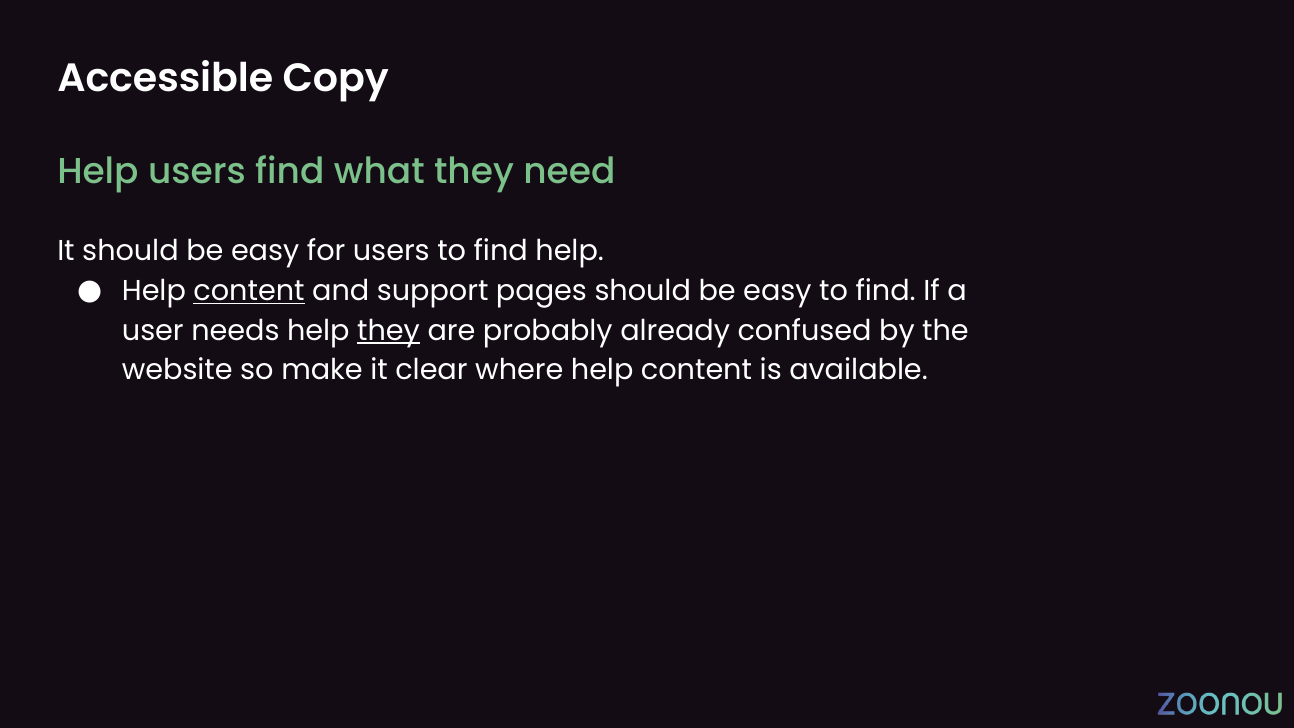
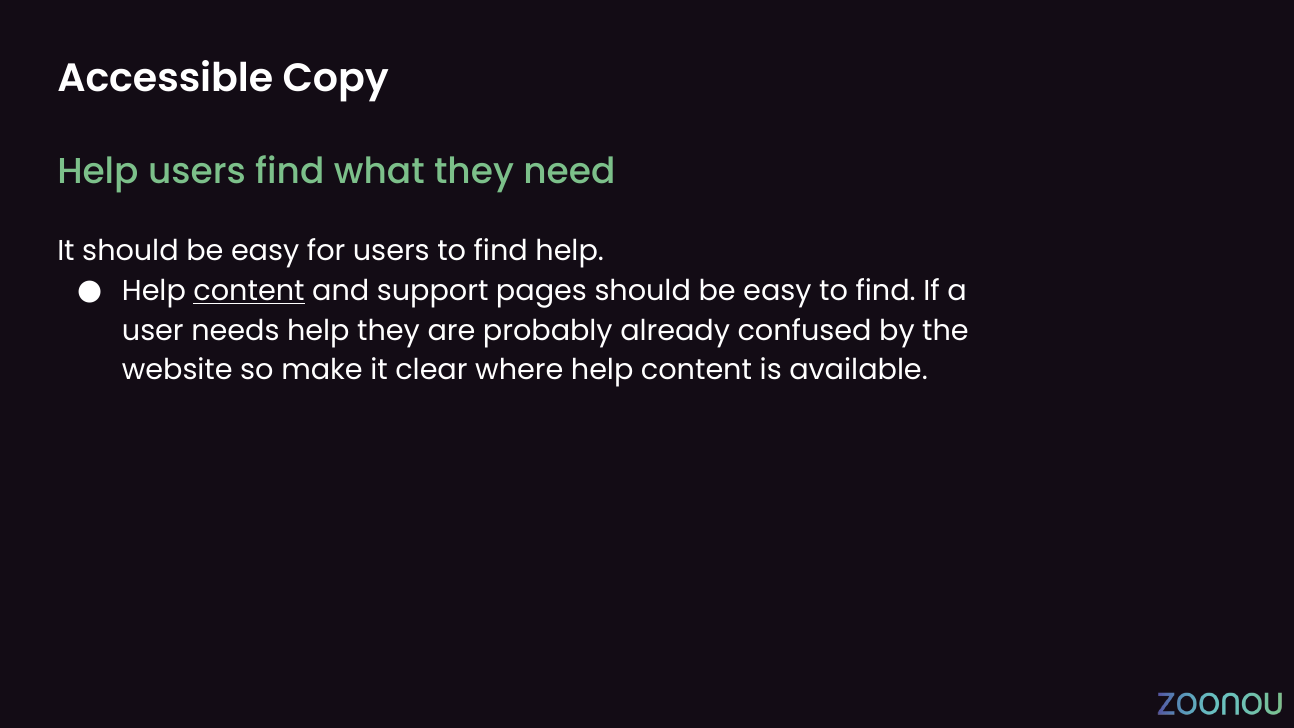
they underline: present -> none (389, 331)
